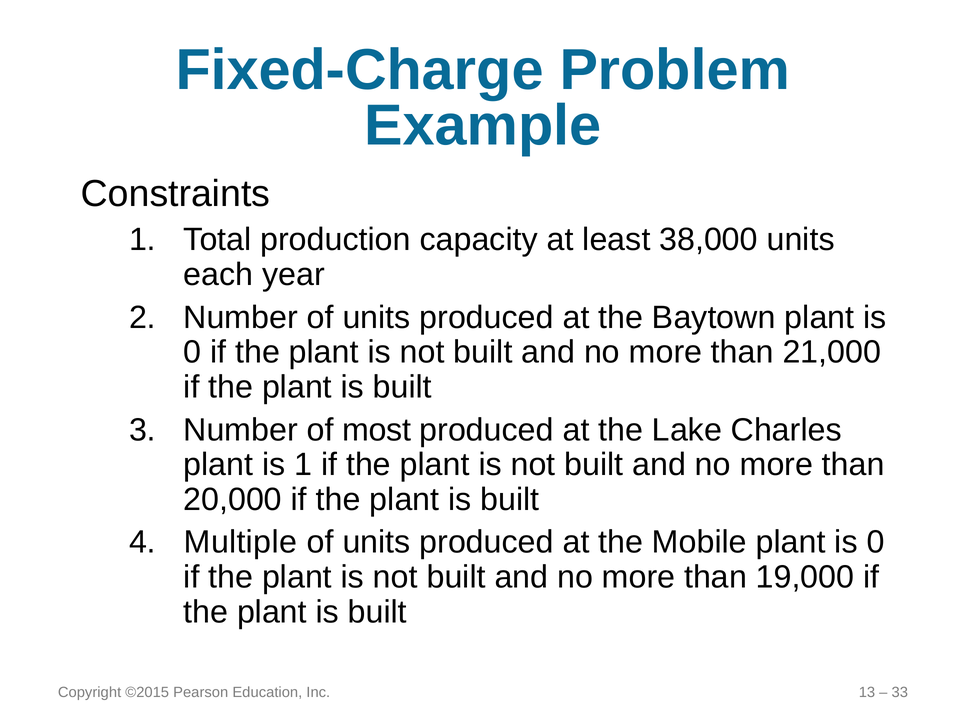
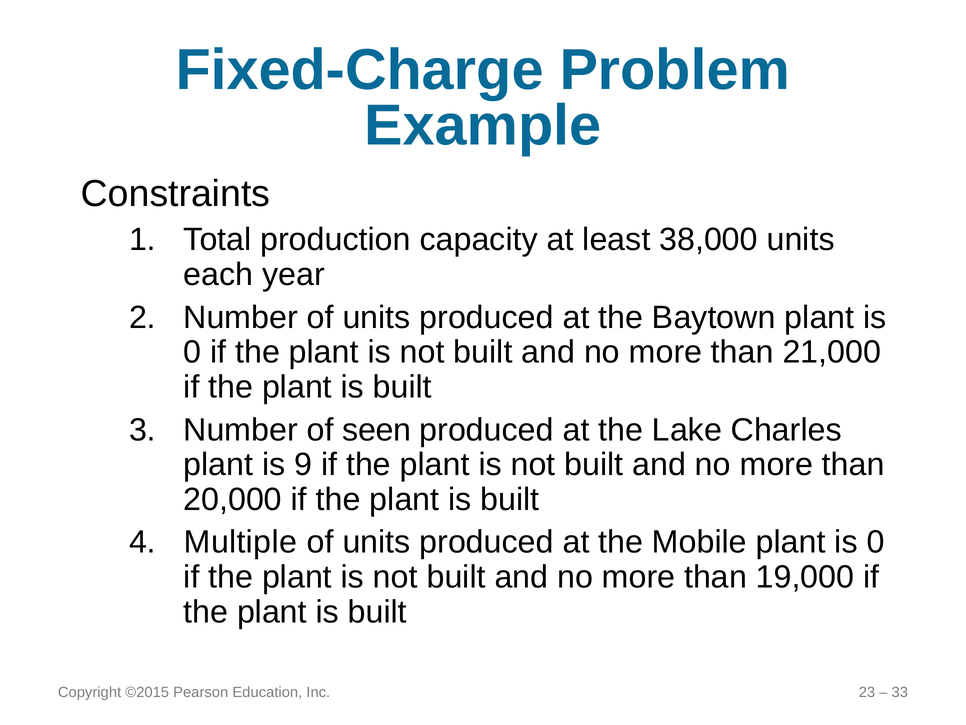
most: most -> seen (377, 430)
is 1: 1 -> 9 (303, 464)
13: 13 -> 23 (867, 692)
